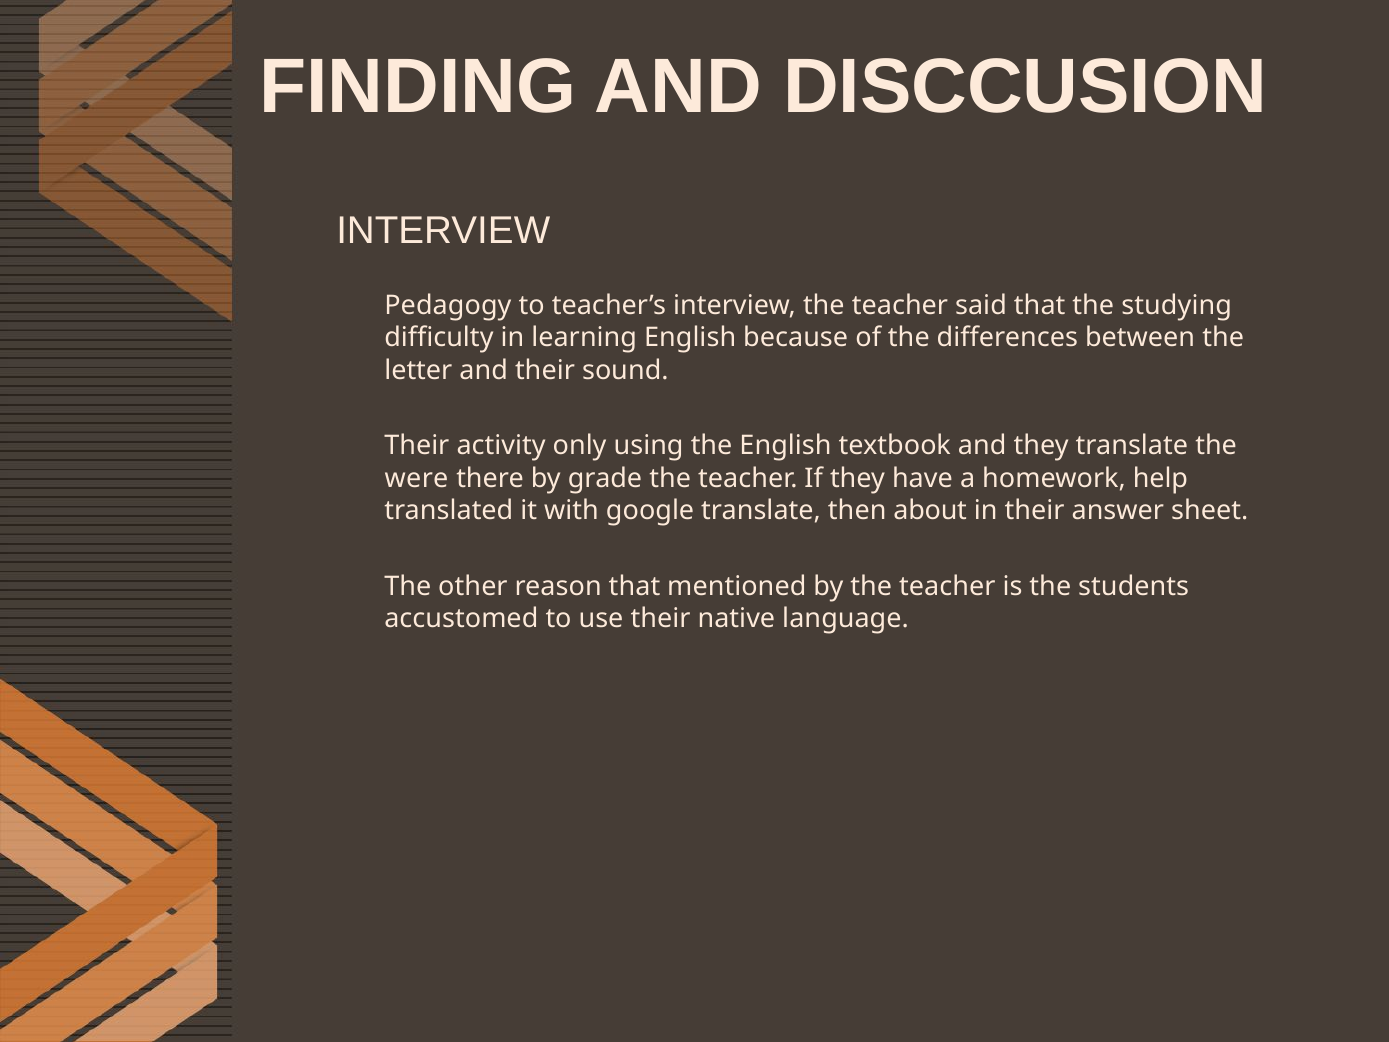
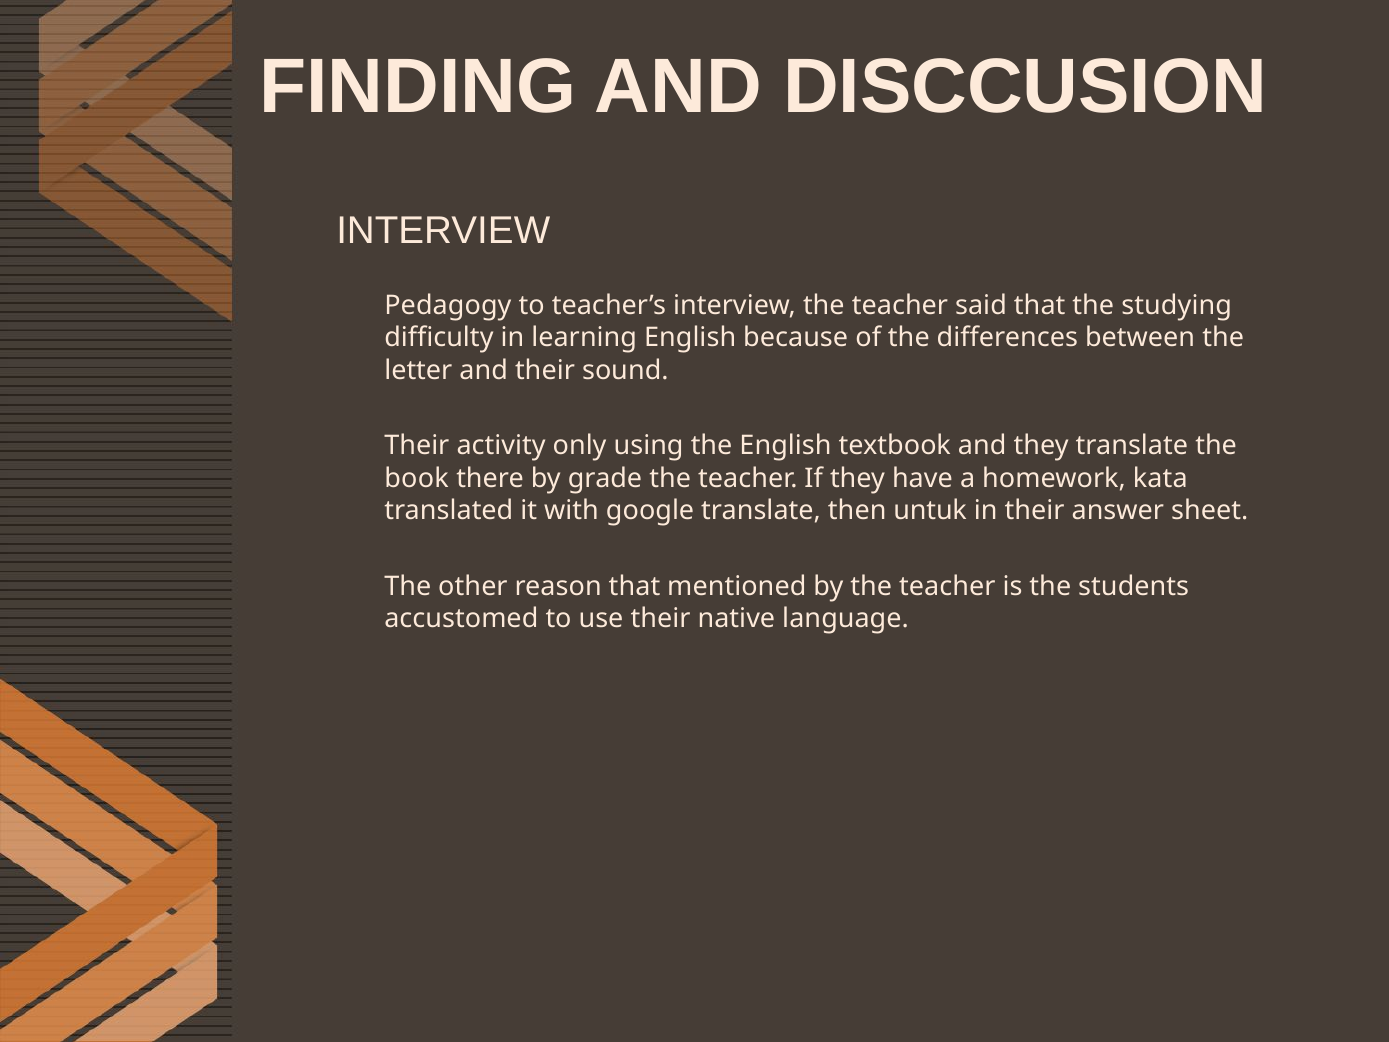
were: were -> book (417, 478)
help: help -> kata (1160, 478)
about: about -> untuk (930, 511)
